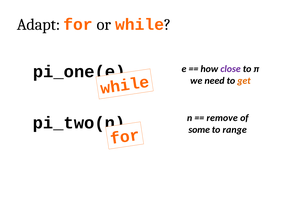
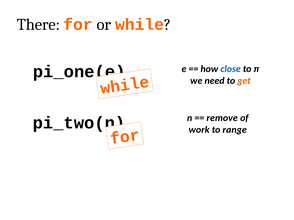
Adapt: Adapt -> There (38, 25)
close colour: purple -> blue (231, 69)
some: some -> work (199, 130)
